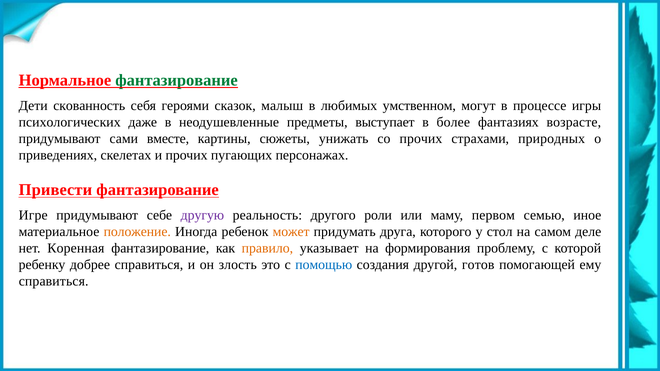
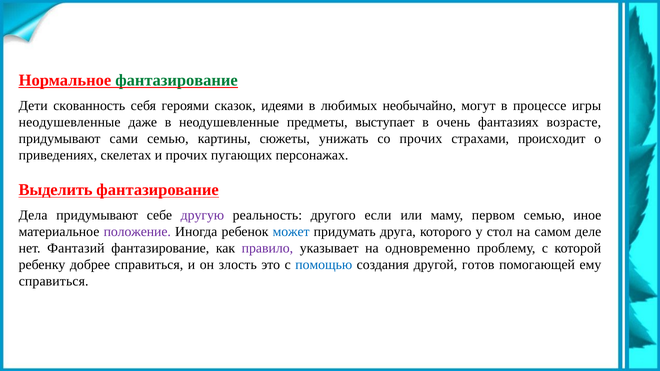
малыш: малыш -> идеями (282, 106)
умственном: умственном -> необычайно (419, 106)
психологических: психологических -> неодушевленные (70, 122)
более: более -> очень (453, 122)
сами вместе: вместе -> семью (168, 139)
природных: природных -> происходит (552, 139)
Привести: Привести -> Выделить (56, 190)
Игре: Игре -> Дела (33, 215)
роли: роли -> если (378, 215)
положение colour: orange -> purple (137, 232)
может colour: orange -> blue (291, 232)
Коренная: Коренная -> Фантазий (76, 248)
правило colour: orange -> purple (267, 248)
формирования: формирования -> одновременно (428, 248)
